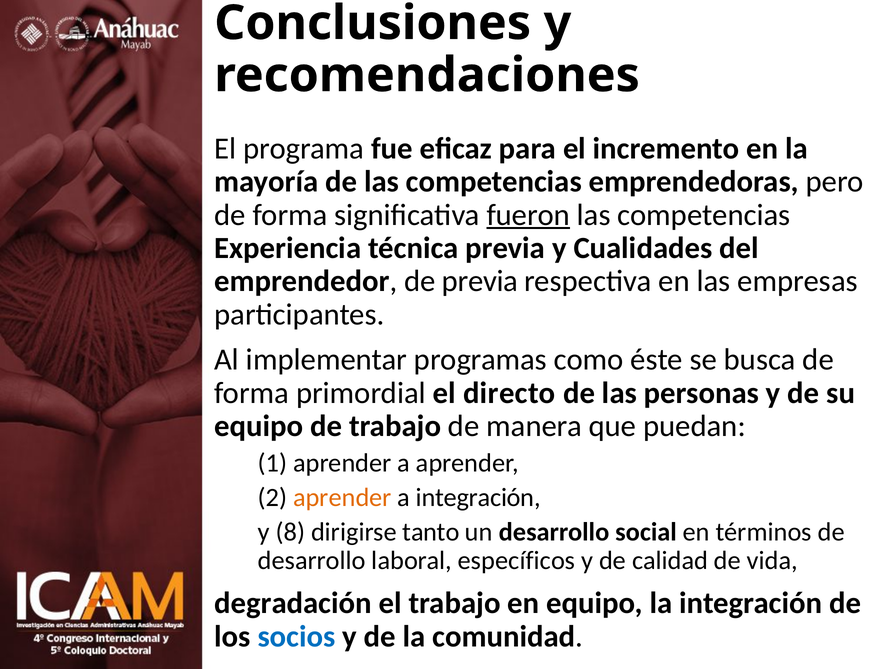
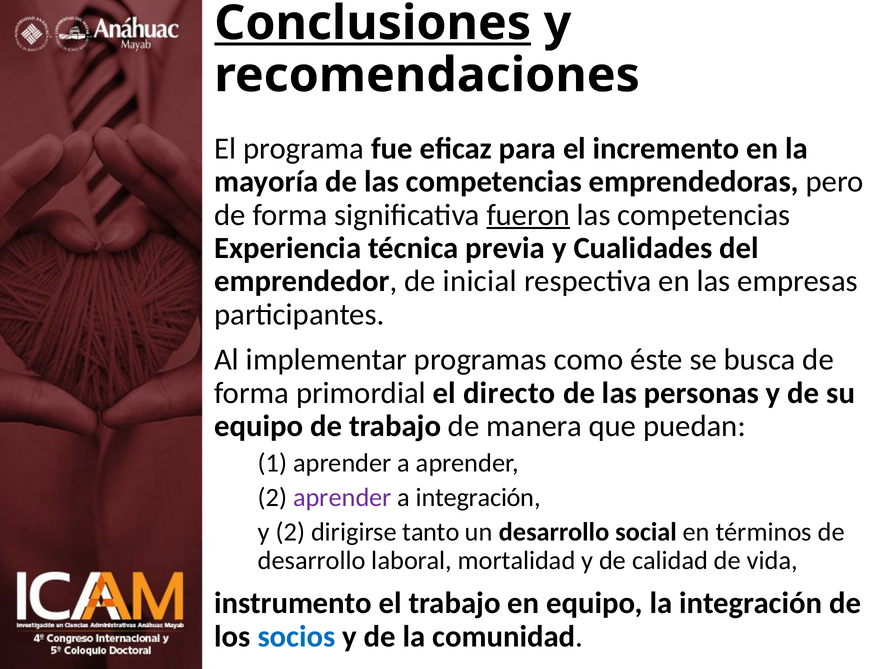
Conclusiones underline: none -> present (373, 23)
de previa: previa -> inicial (480, 282)
aprender colour: orange -> purple (342, 498)
y 8: 8 -> 2 (290, 532)
específicos: específicos -> mortalidad (517, 561)
degradación: degradación -> instrumento (293, 604)
